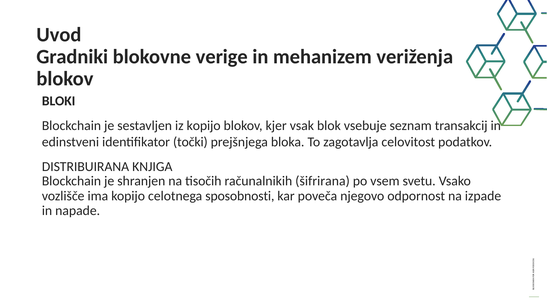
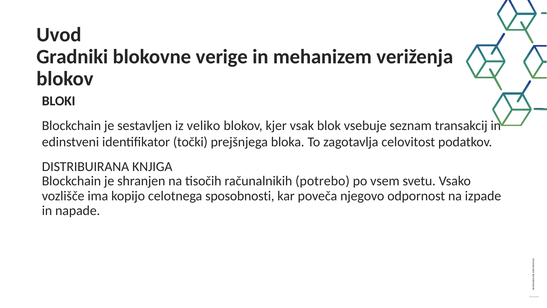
iz kopijo: kopijo -> veliko (203, 125)
šifrirana: šifrirana -> potrebo (323, 181)
